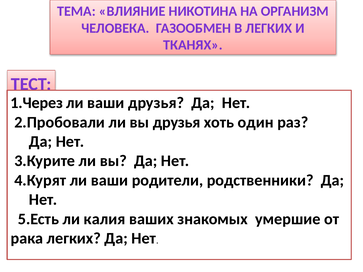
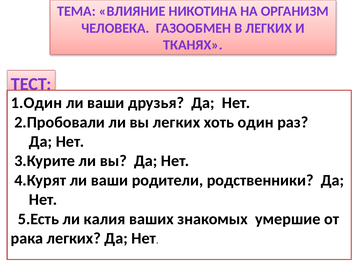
1.Через: 1.Через -> 1.Один (36, 103)
вы друзья: друзья -> легких (177, 122)
